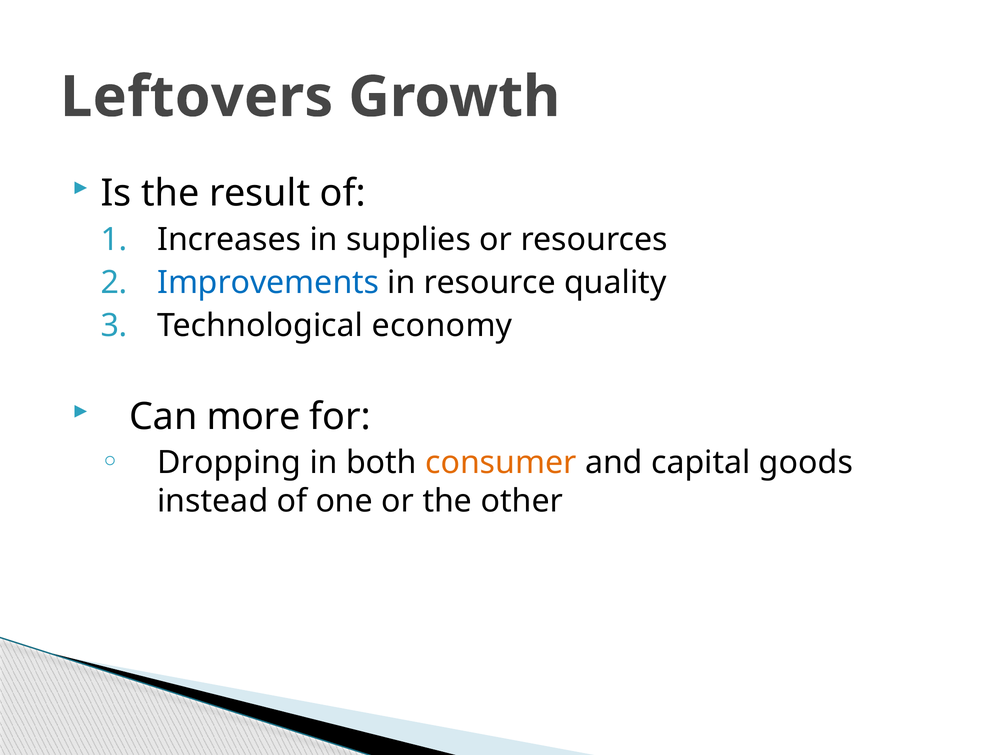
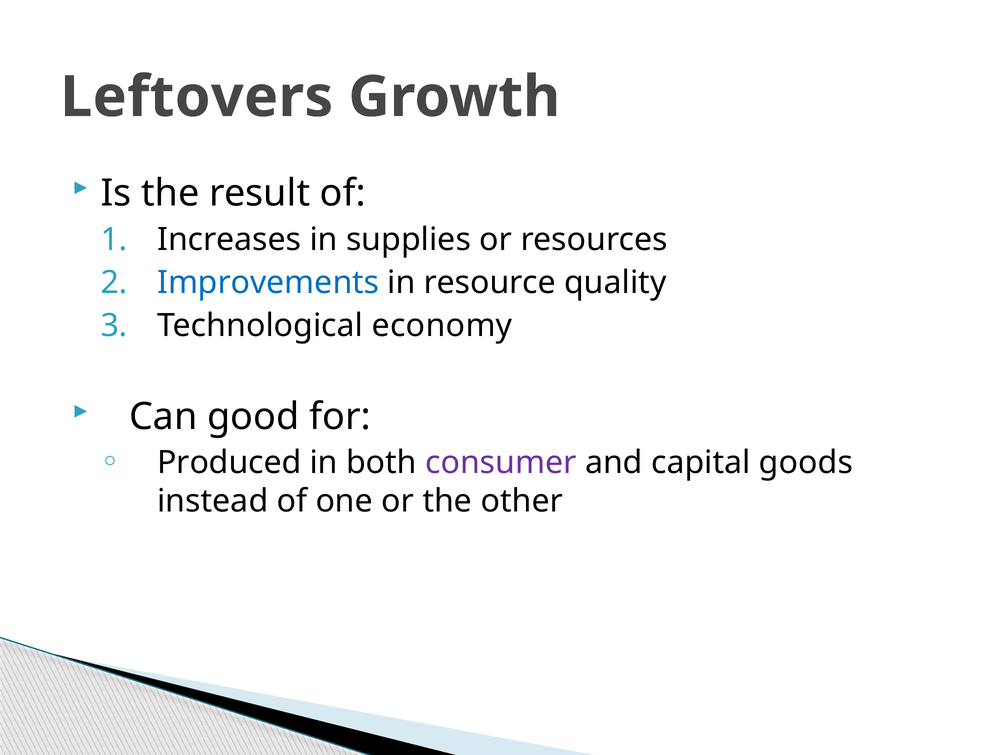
more: more -> good (253, 417)
Dropping: Dropping -> Produced (229, 463)
consumer colour: orange -> purple (501, 463)
